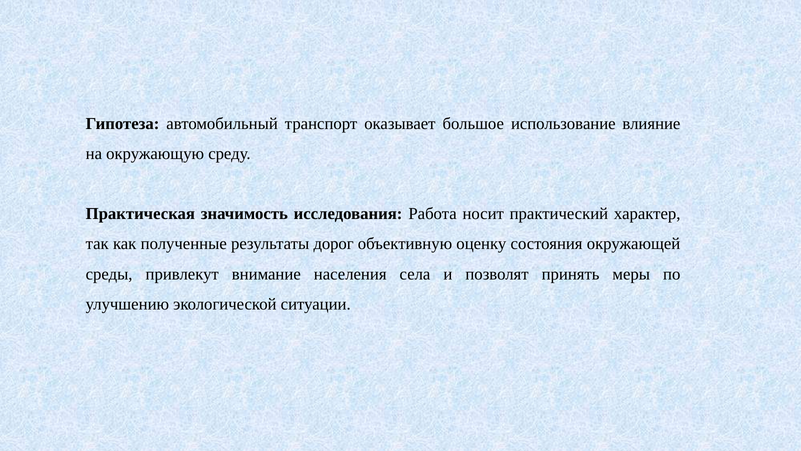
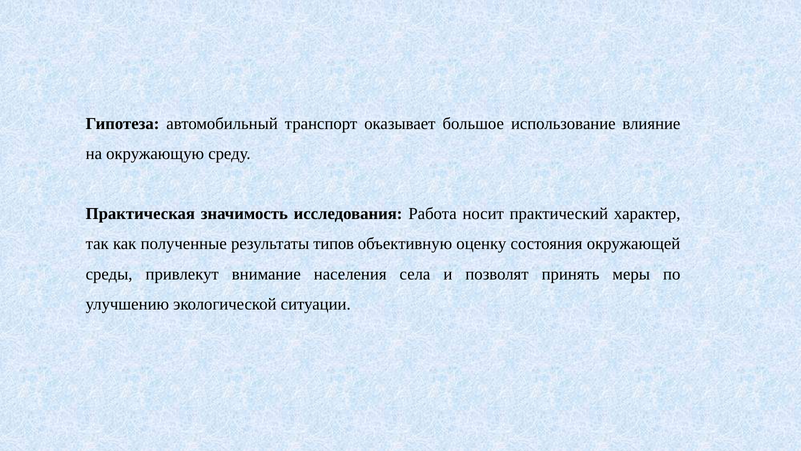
дорог: дорог -> типов (334, 244)
